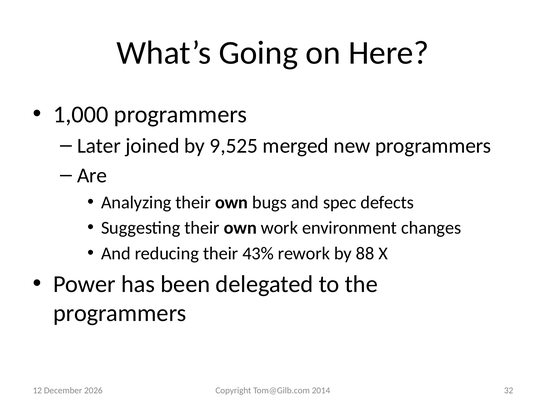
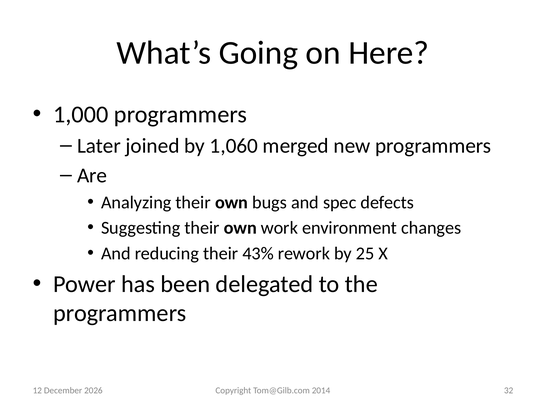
9,525: 9,525 -> 1,060 (234, 146)
88: 88 -> 25 (365, 254)
